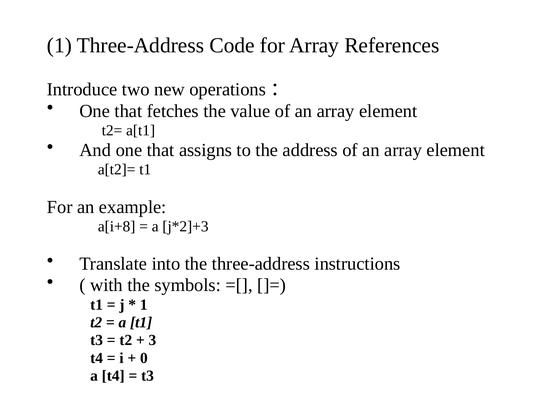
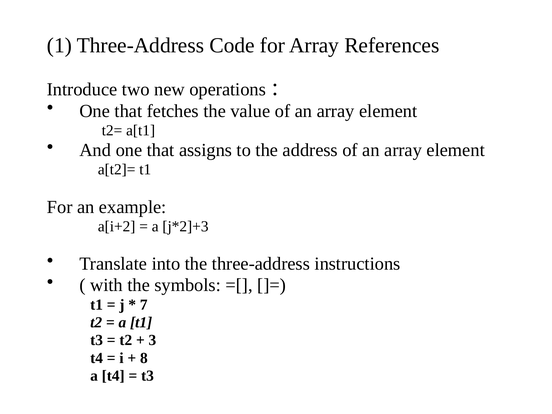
a[i+8: a[i+8 -> a[i+2 (117, 226)
1: 1 -> 7 (144, 305)
0: 0 -> 8 (144, 358)
